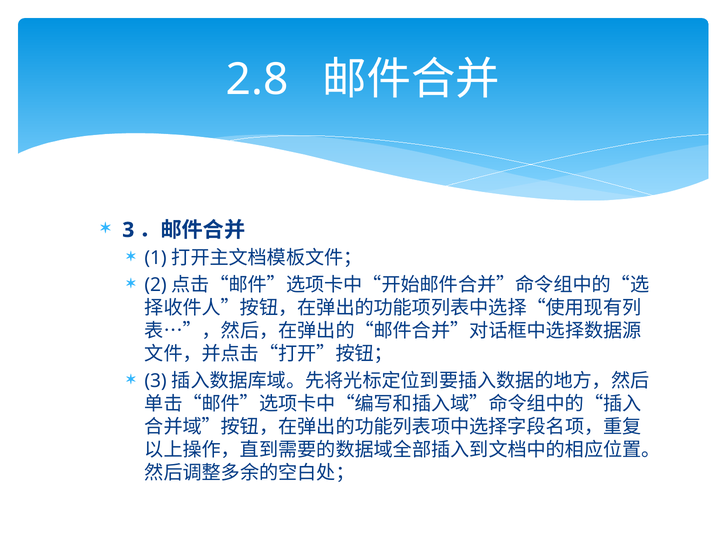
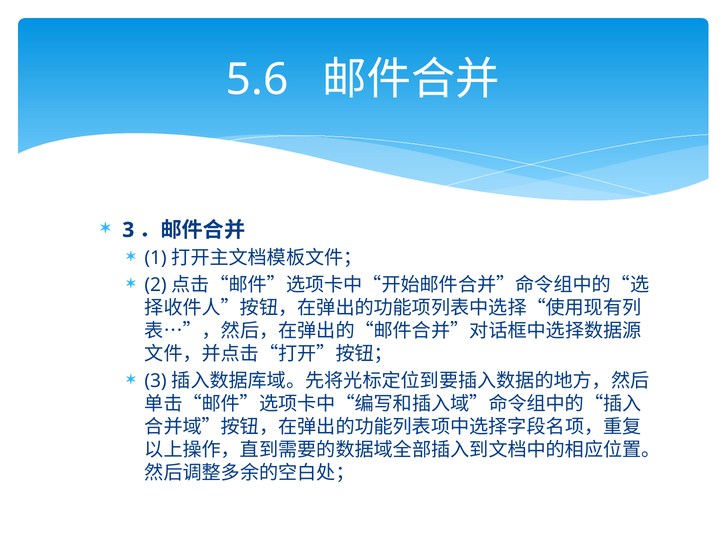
2.8: 2.8 -> 5.6 (257, 80)
